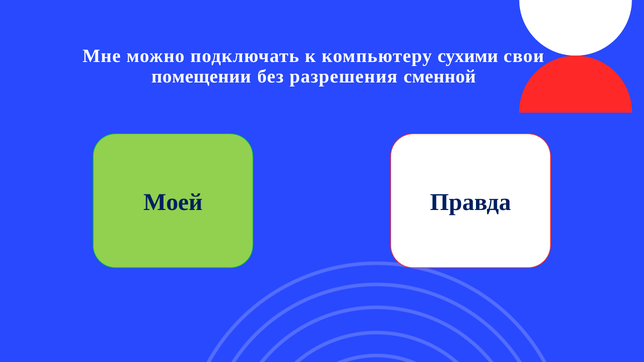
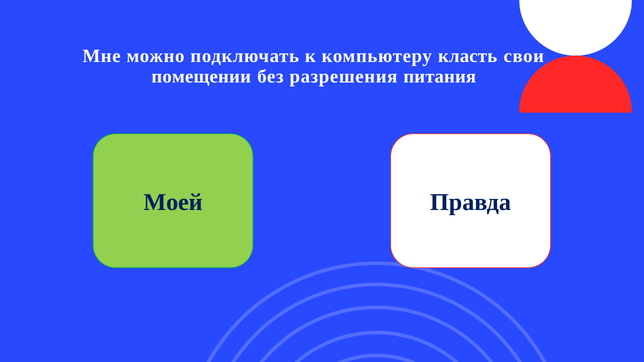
сухими: сухими -> класть (468, 56)
сменной: сменной -> питания (440, 77)
